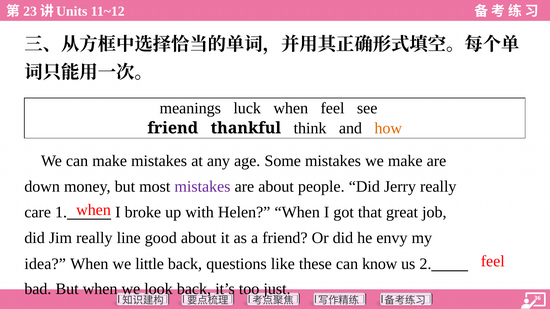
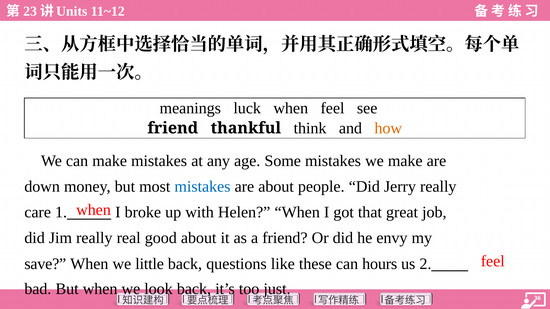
mistakes colour: purple -> blue (202, 187)
line: line -> real (129, 238)
idea: idea -> save (45, 264)
know: know -> hours (380, 264)
